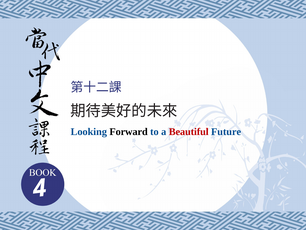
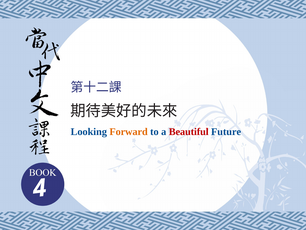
Forward colour: black -> orange (129, 131)
